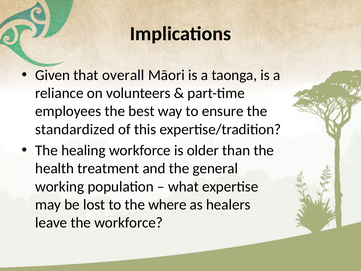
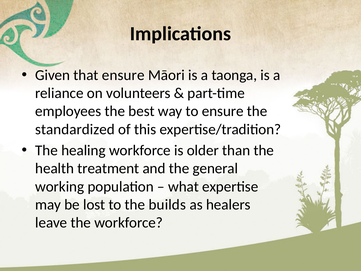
that overall: overall -> ensure (123, 75)
where: where -> builds (167, 204)
